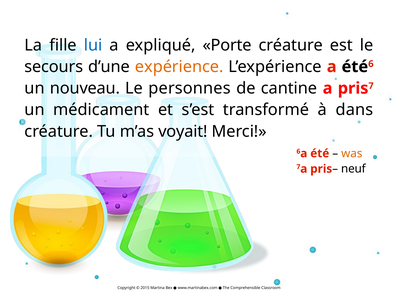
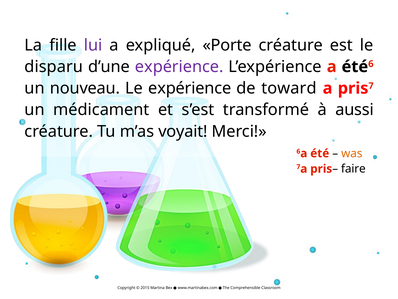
lui colour: blue -> purple (93, 45)
secours: secours -> disparu (54, 67)
expérience colour: orange -> purple (179, 67)
Le personnes: personnes -> expérience (190, 88)
cantine: cantine -> toward (289, 88)
dans: dans -> aussi (355, 110)
neuf: neuf -> faire (353, 169)
